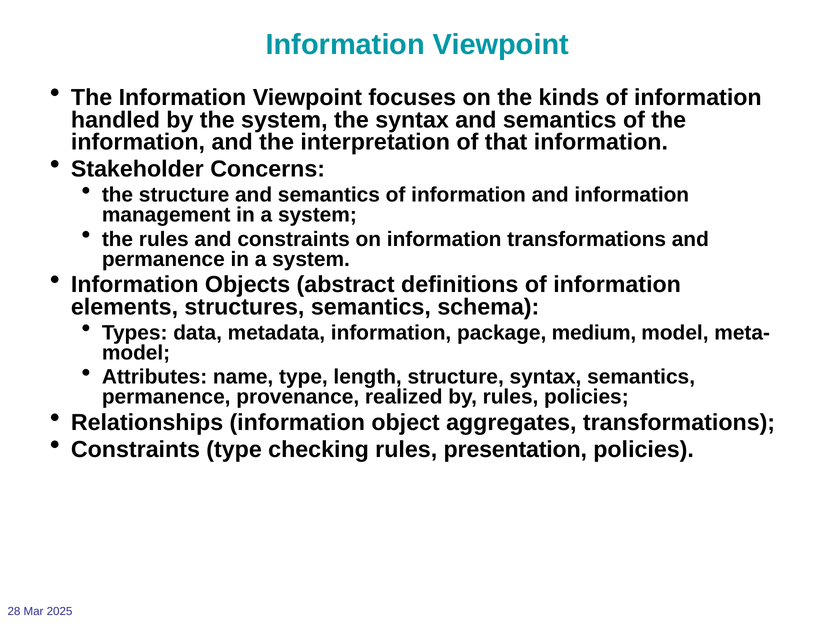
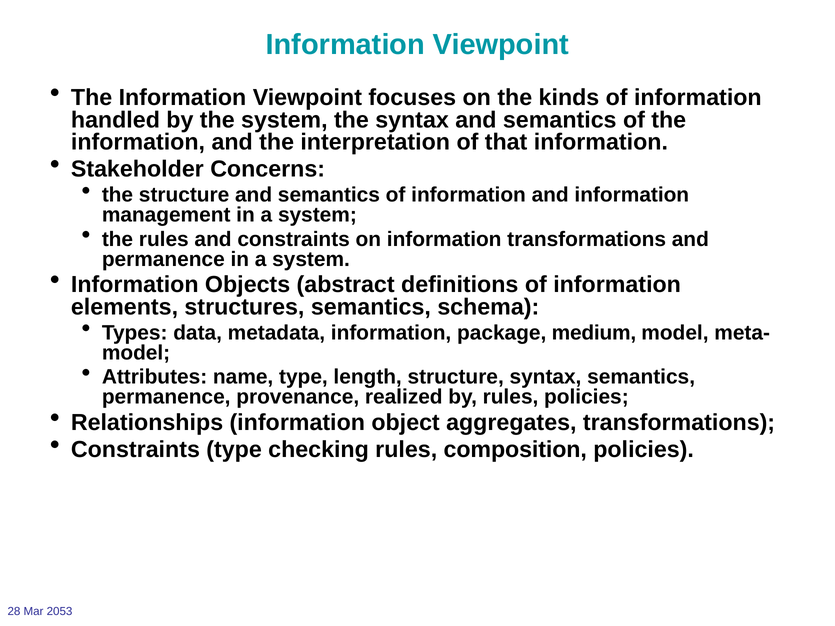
presentation: presentation -> composition (515, 450)
2025: 2025 -> 2053 (60, 611)
